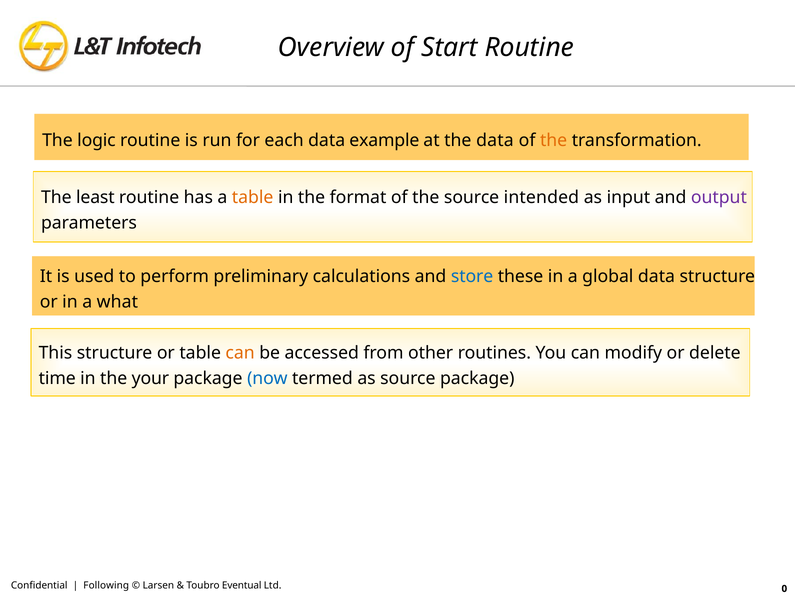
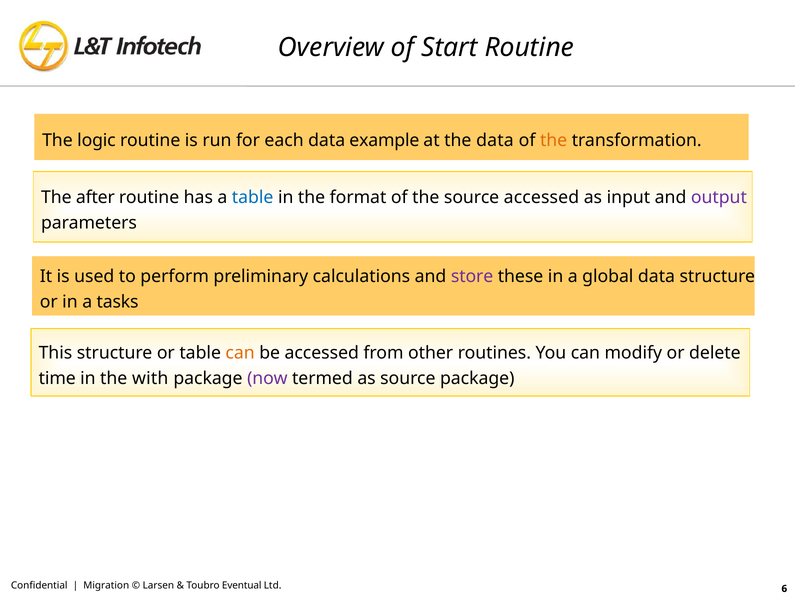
least: least -> after (95, 197)
table colour: orange -> blue (253, 197)
source intended: intended -> accessed (541, 197)
store colour: blue -> purple (472, 277)
what: what -> tasks (118, 302)
your: your -> with (150, 378)
now colour: blue -> purple (267, 378)
Following: Following -> Migration (106, 586)
0: 0 -> 6 (784, 589)
